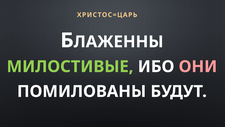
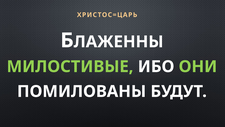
ОНИ colour: pink -> light green (198, 66)
